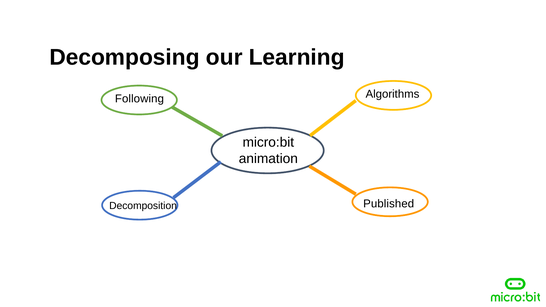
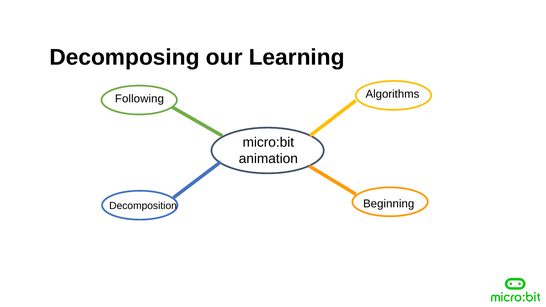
Published: Published -> Beginning (389, 204)
